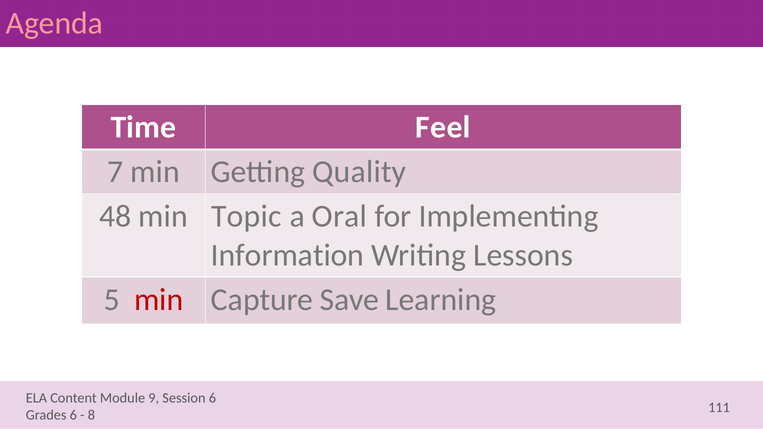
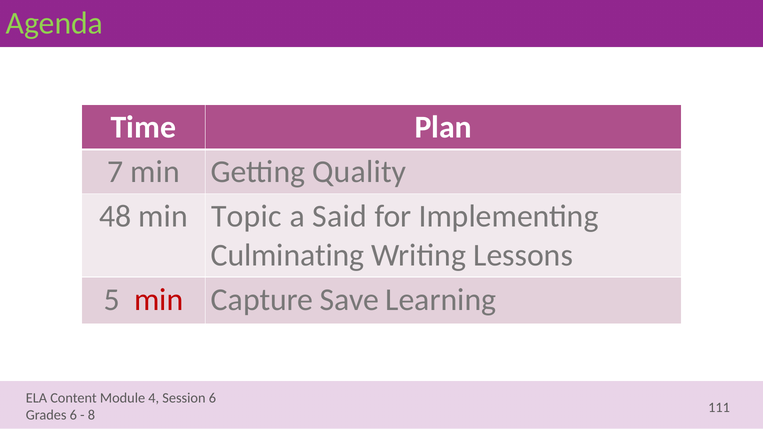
Agenda colour: pink -> light green (54, 23)
Feel: Feel -> Plan (443, 128)
Oral: Oral -> Said (340, 216)
Information: Information -> Culminating (288, 255)
9: 9 -> 4 (154, 398)
